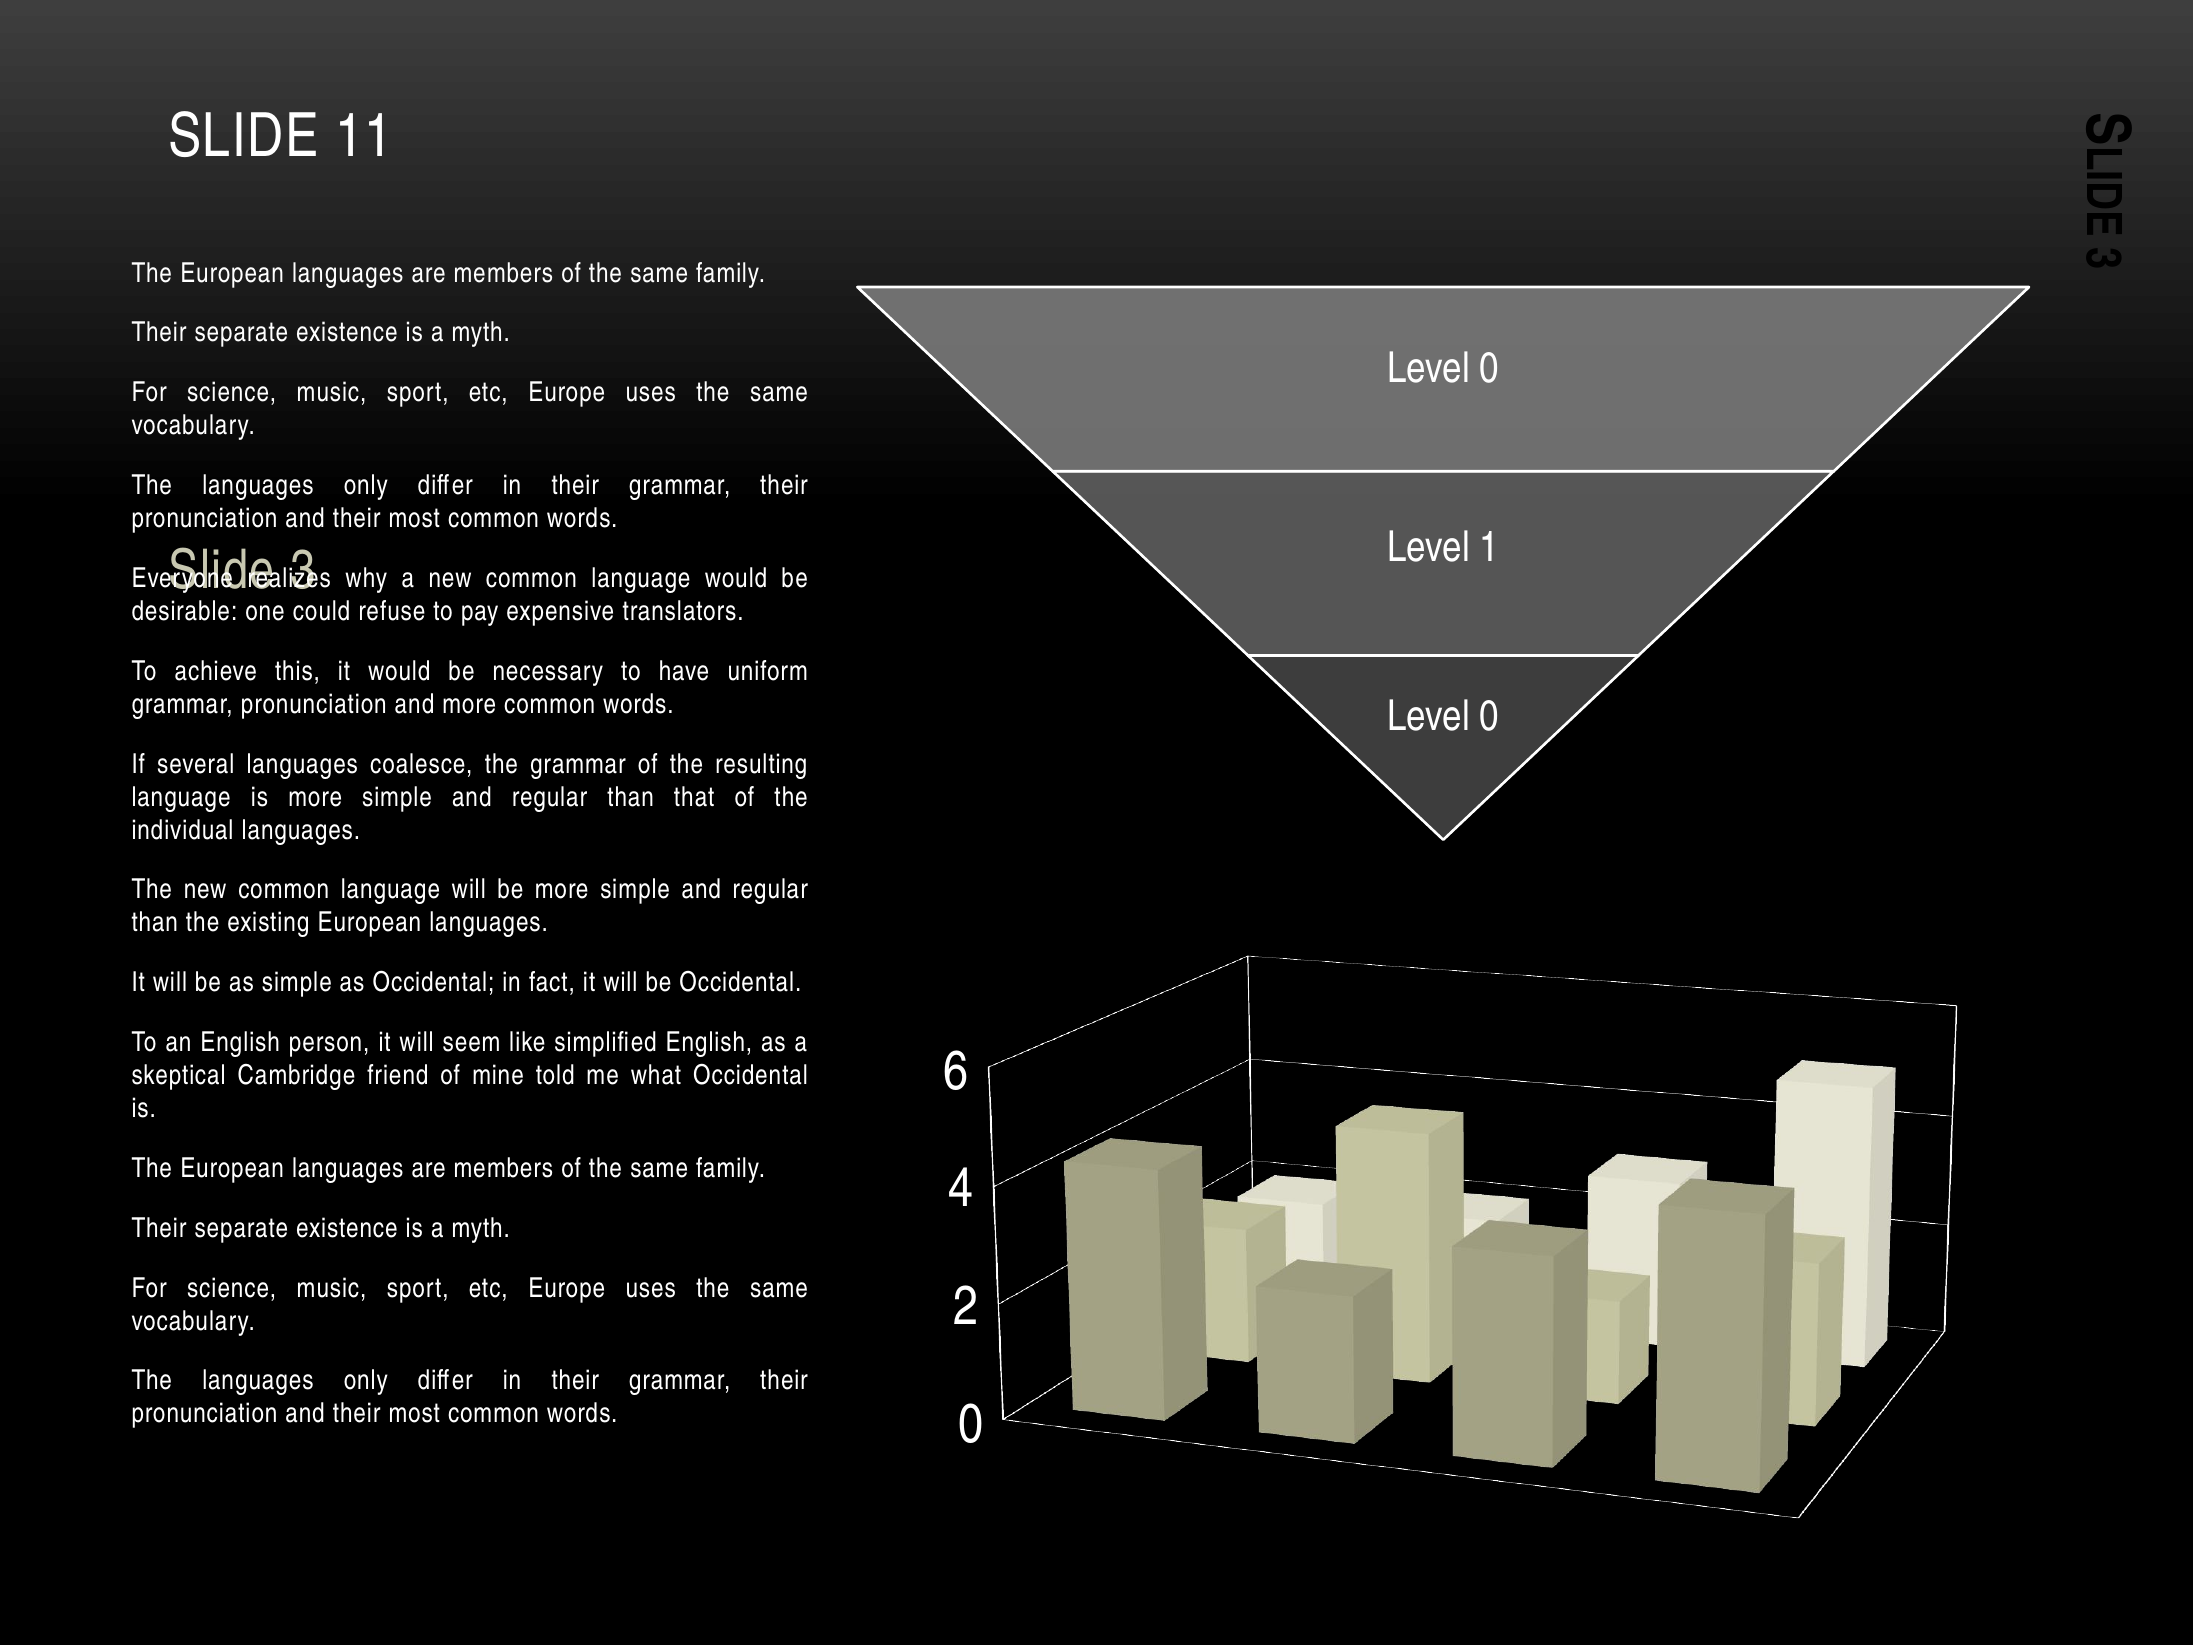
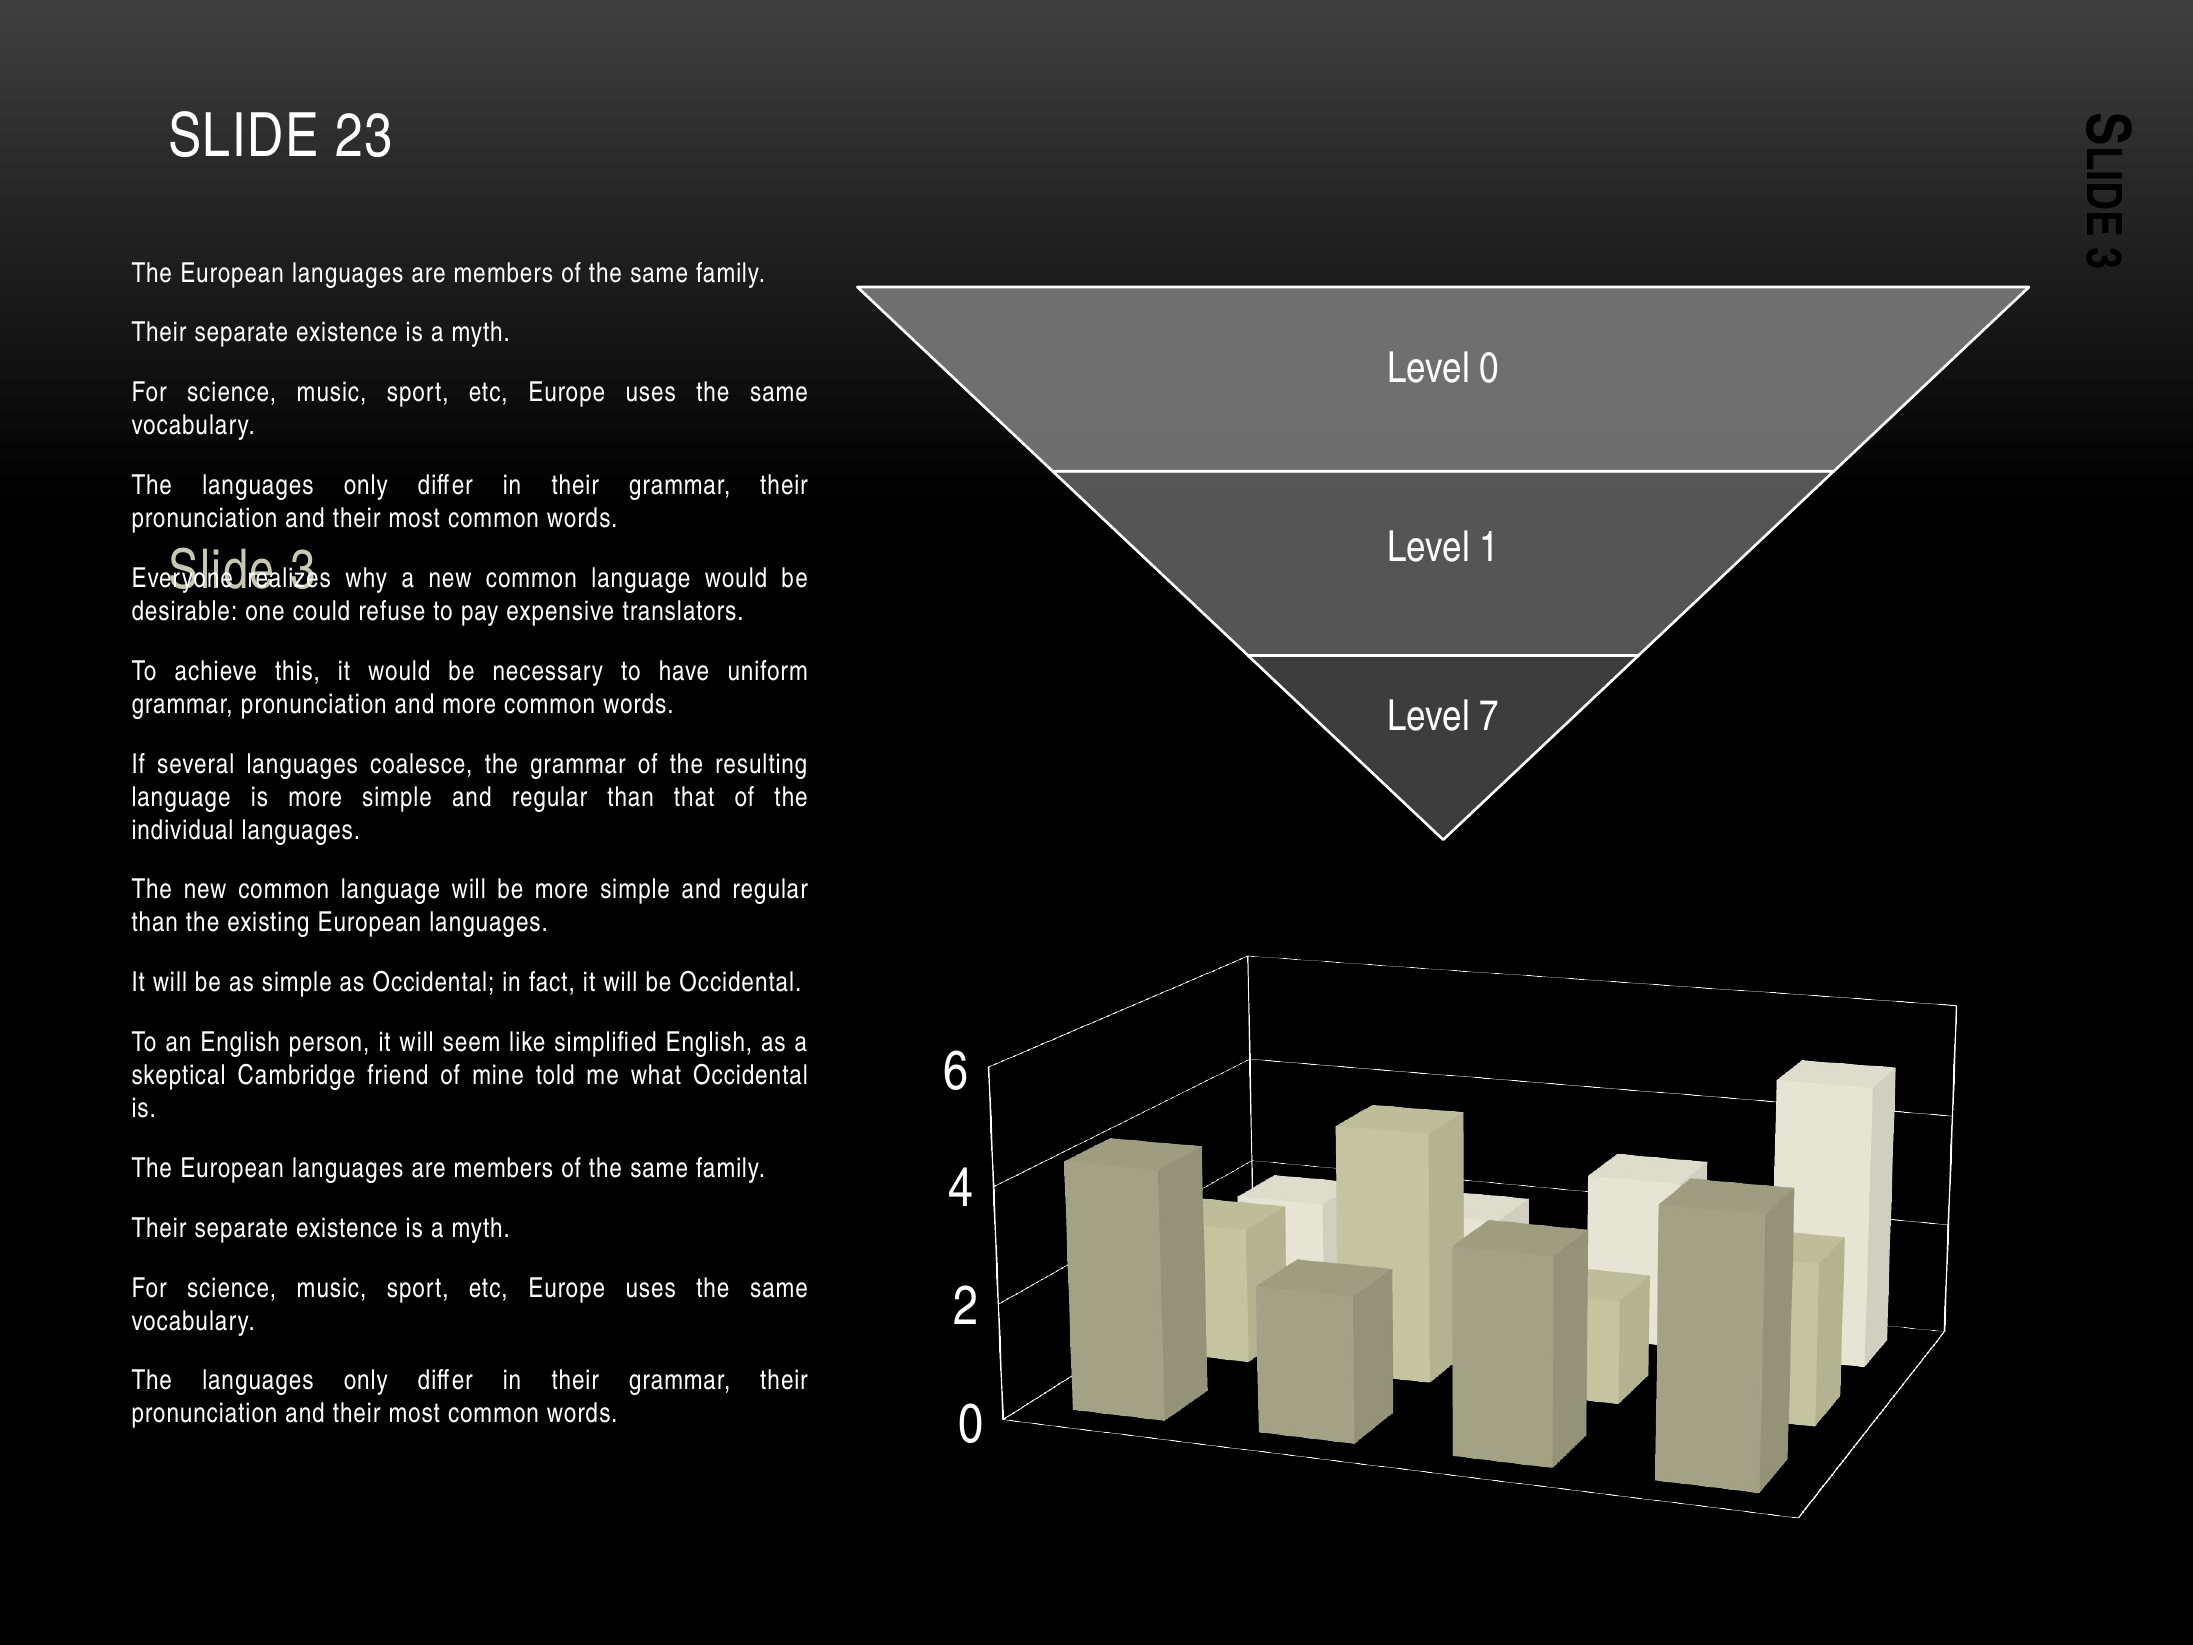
11: 11 -> 23 (364, 137)
0: 0 -> 7 (1489, 717)
